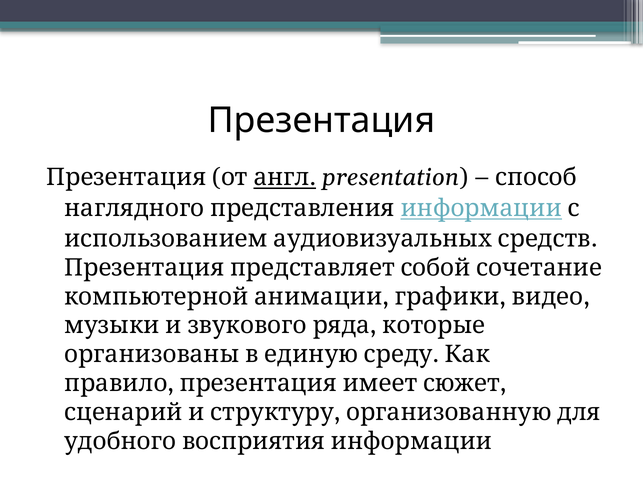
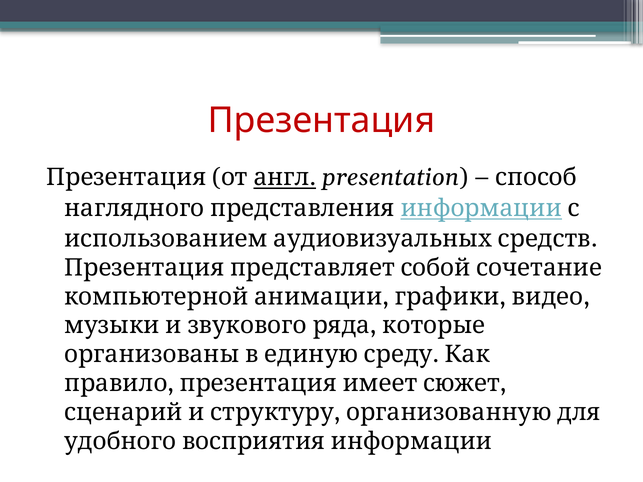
Презентация colour: black -> red (321, 120)
